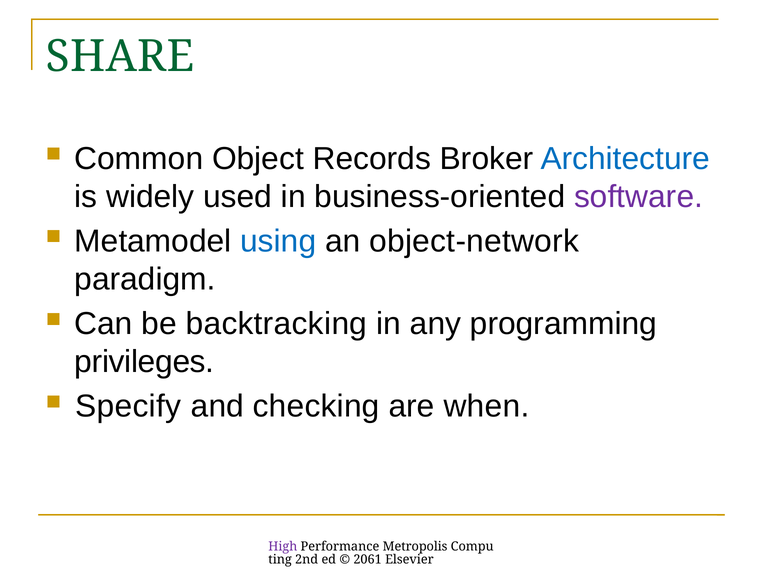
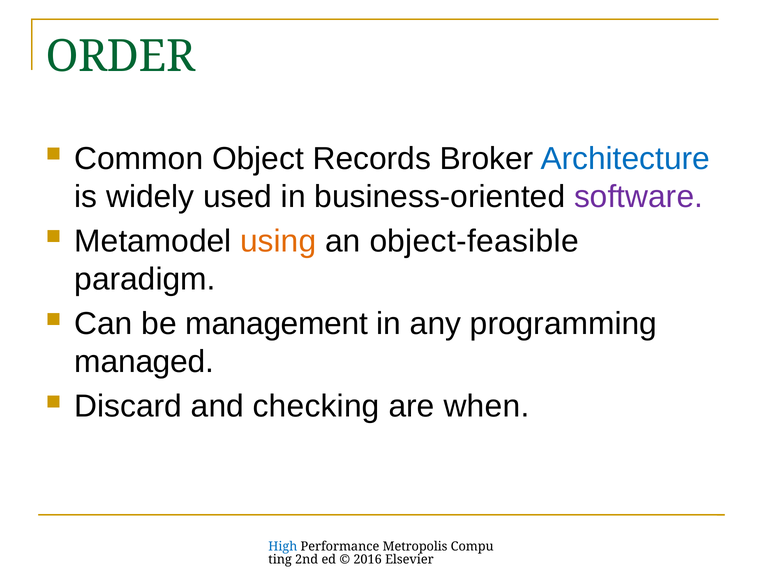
SHARE: SHARE -> ORDER (121, 57)
using colour: blue -> orange (278, 241)
object-network: object-network -> object-feasible (474, 241)
backtracking: backtracking -> management (277, 324)
privileges: privileges -> managed (144, 362)
Specify: Specify -> Discard (128, 407)
High colour: purple -> blue (283, 547)
2061: 2061 -> 2016 (368, 560)
